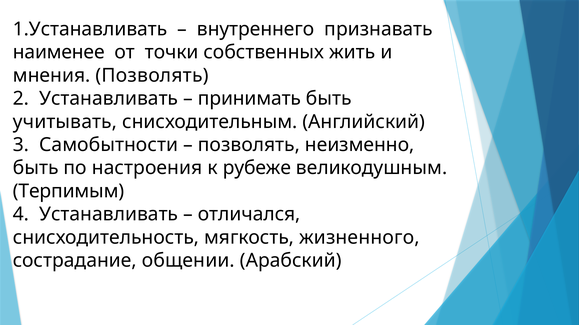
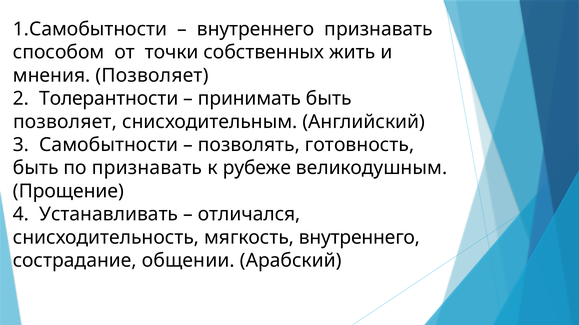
1.Устанавливать: 1.Устанавливать -> 1.Самобытности (90, 29)
наименее: наименее -> способом (59, 52)
мнения Позволять: Позволять -> Позволяет (152, 76)
2 Устанавливать: Устанавливать -> Толерантности (109, 99)
учитывать: учитывать -> позволяет (65, 122)
неизменно: неизменно -> готовность (360, 145)
по настроения: настроения -> признавать (147, 168)
Терпимым: Терпимым -> Прощение (68, 191)
мягкость жизненного: жизненного -> внутреннего (359, 238)
